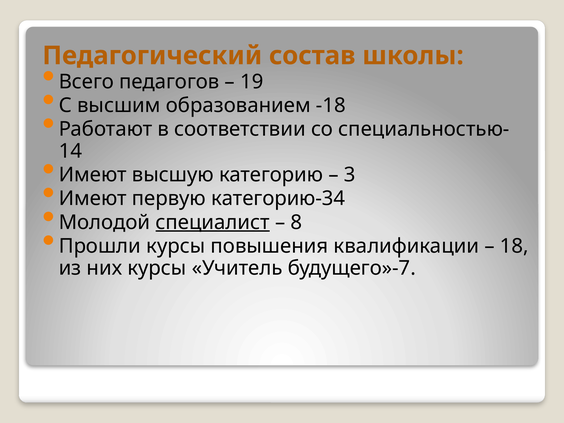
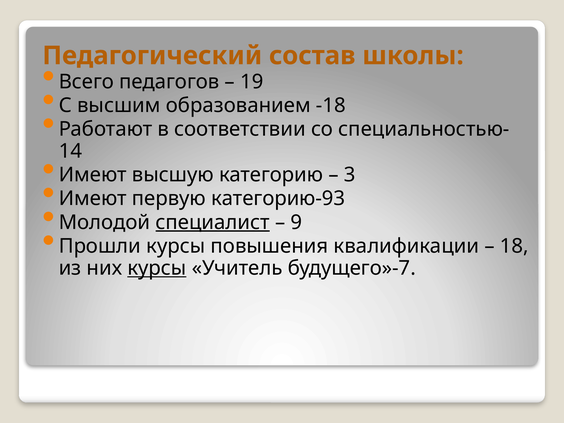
категорию-34: категорию-34 -> категорию-93 (278, 199)
8: 8 -> 9 (296, 222)
курсы underline: none -> present (157, 268)
